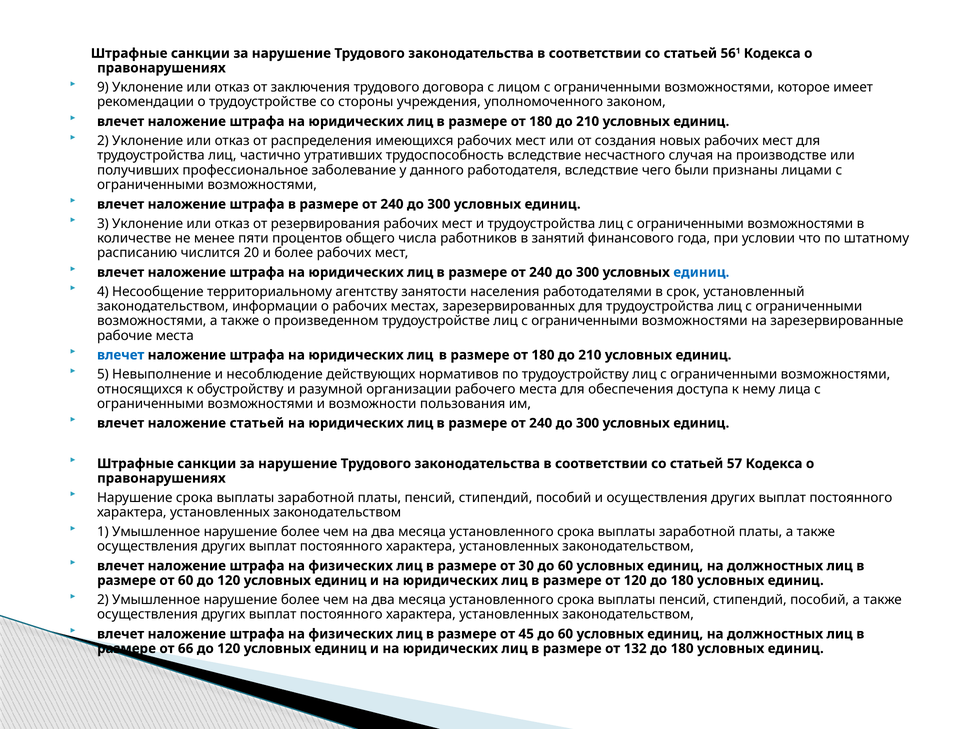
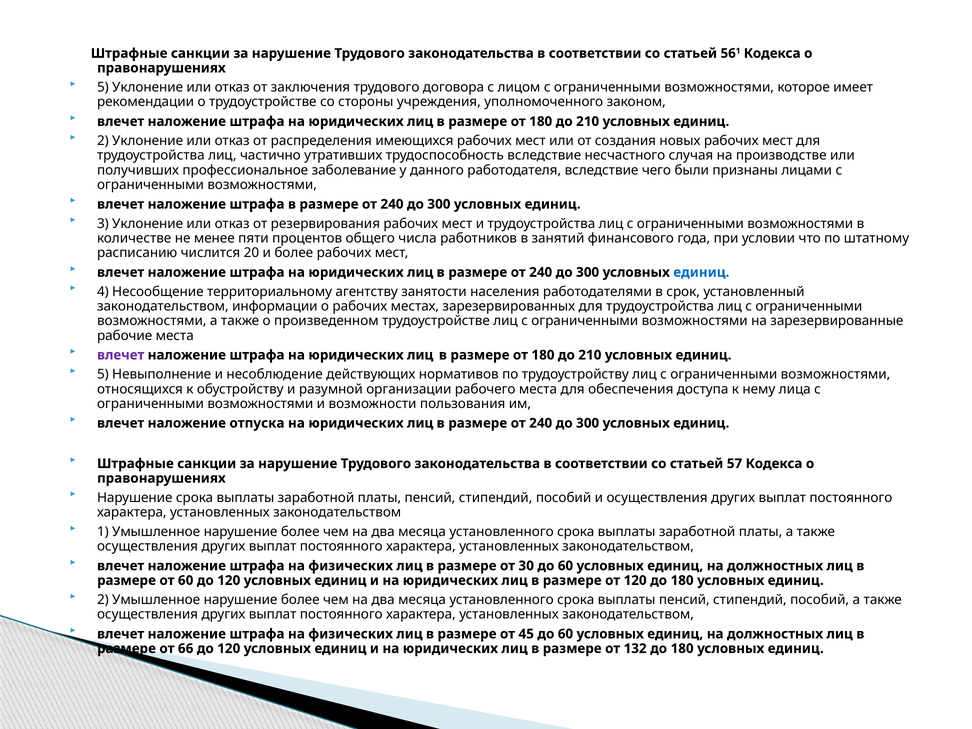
9: 9 -> 5 (103, 87)
влечет colour: blue -> purple (121, 355)
наложение статьей: статьей -> отпуска (257, 423)
